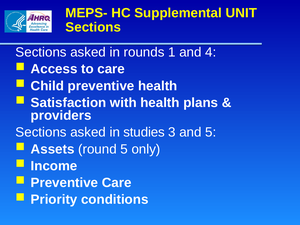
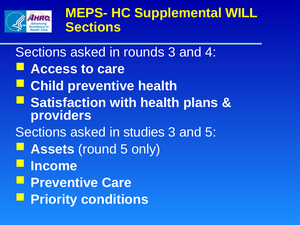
UNIT: UNIT -> WILL (241, 13)
rounds 1: 1 -> 3 (172, 52)
